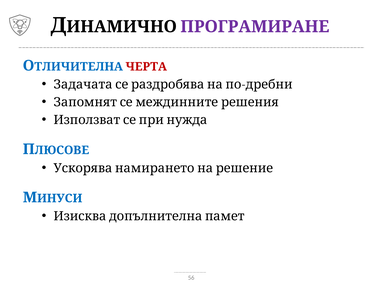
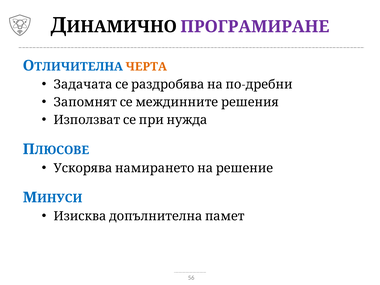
ЧЕРТА colour: red -> orange (146, 67)
